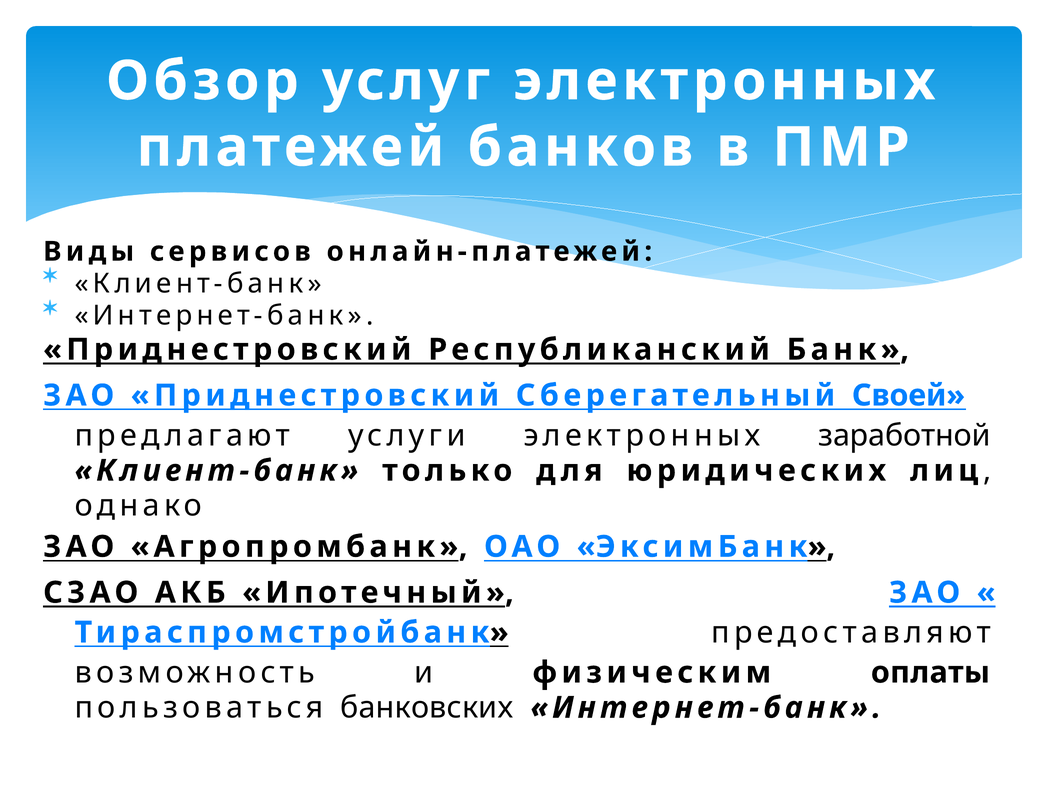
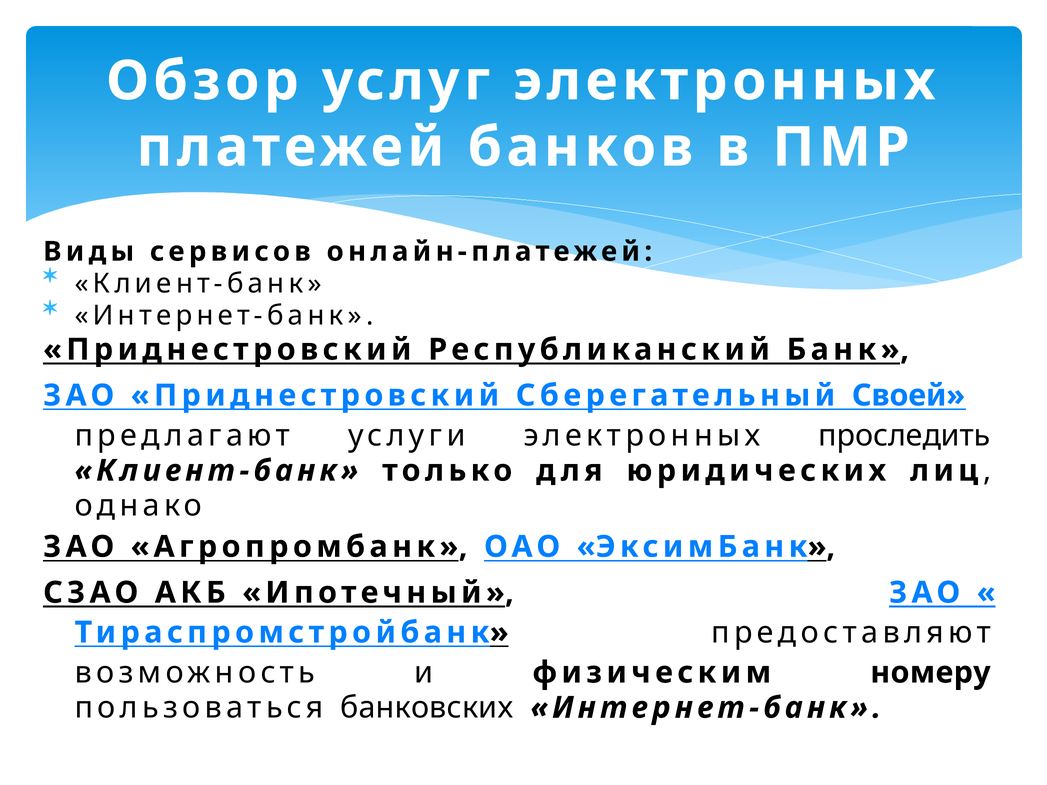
заработной: заработной -> проследить (904, 436)
оплаты: оплаты -> номеру (930, 673)
